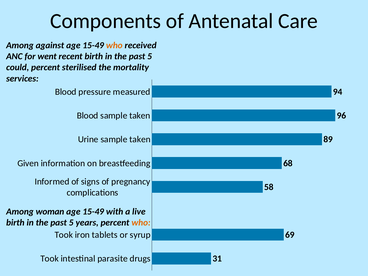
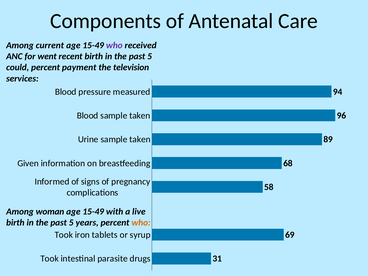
against: against -> current (50, 45)
who colour: orange -> purple (114, 45)
sterilised: sterilised -> payment (79, 67)
mortality: mortality -> television (131, 67)
